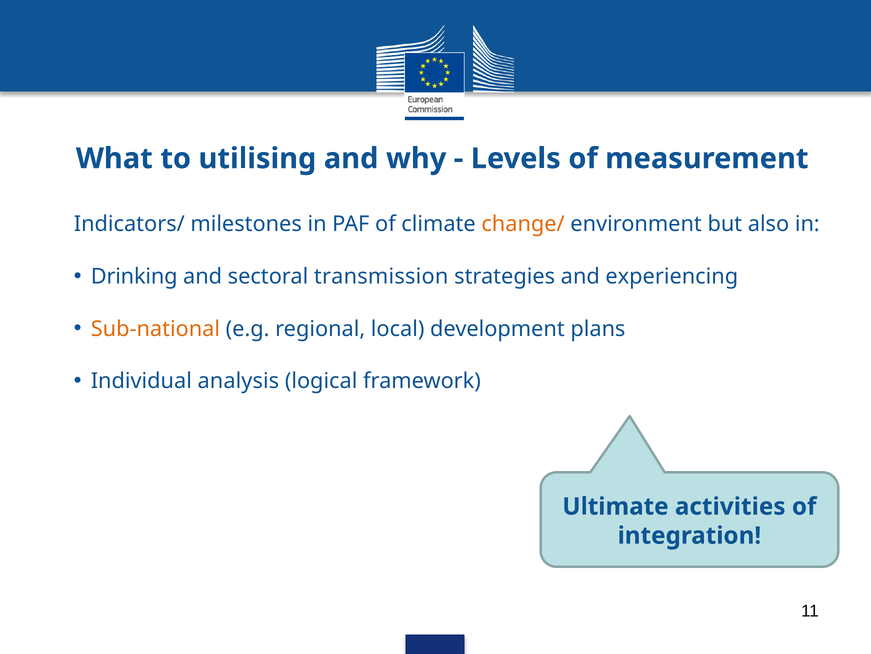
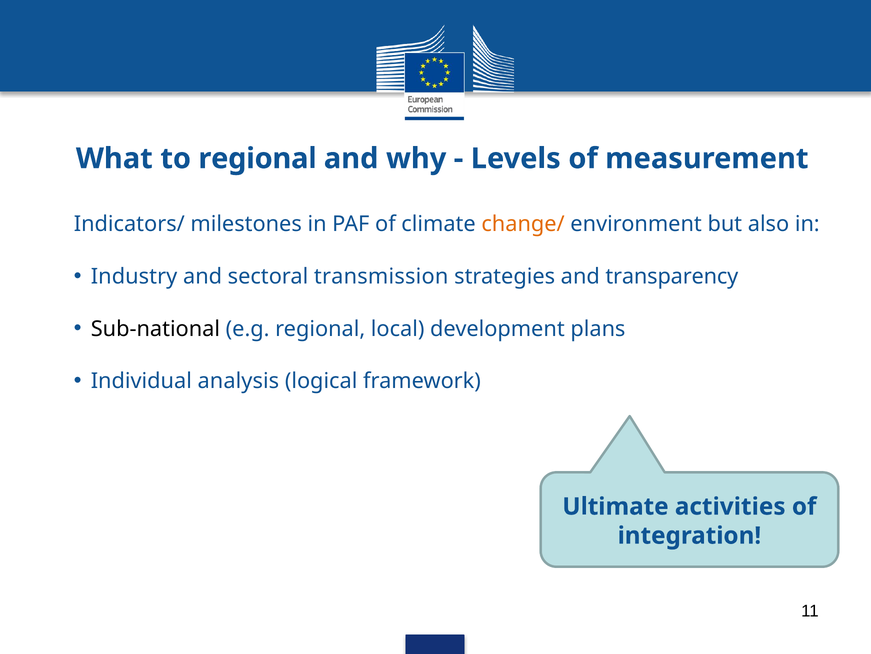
to utilising: utilising -> regional (258, 158)
Drinking: Drinking -> Industry (134, 276)
experiencing: experiencing -> transparency (672, 276)
Sub-national colour: orange -> black (155, 328)
